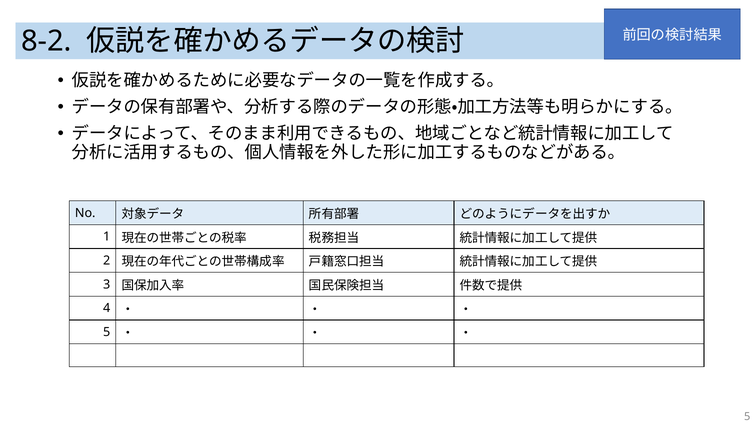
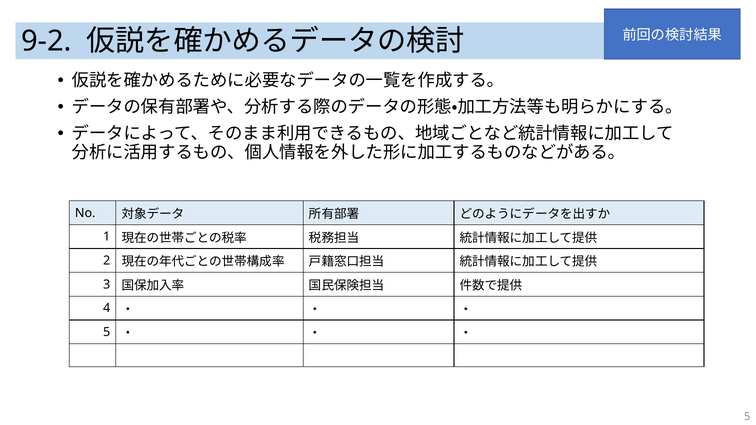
8-2: 8-2 -> 9-2 (46, 41)
